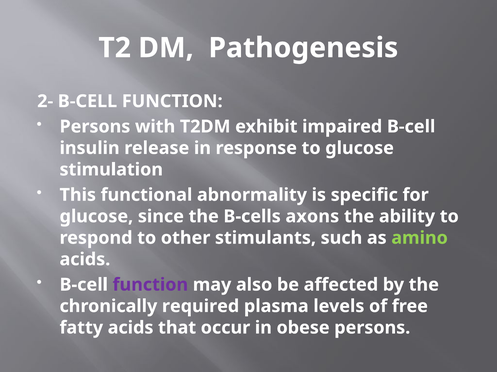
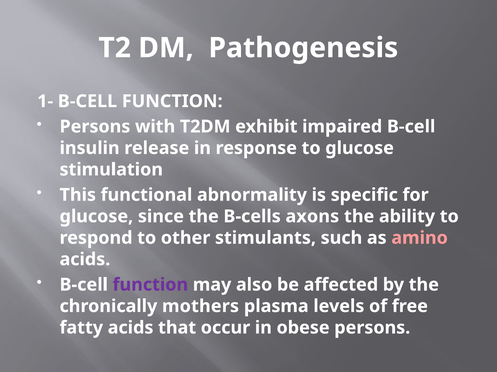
2-: 2- -> 1- (45, 101)
amino colour: light green -> pink (420, 238)
required: required -> mothers (200, 307)
